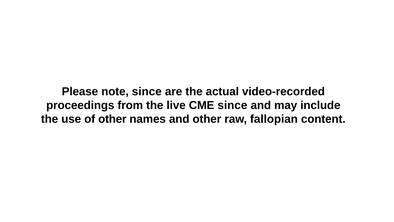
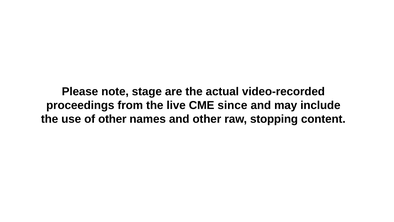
note since: since -> stage (147, 91)
fallopian: fallopian -> stopping (274, 119)
